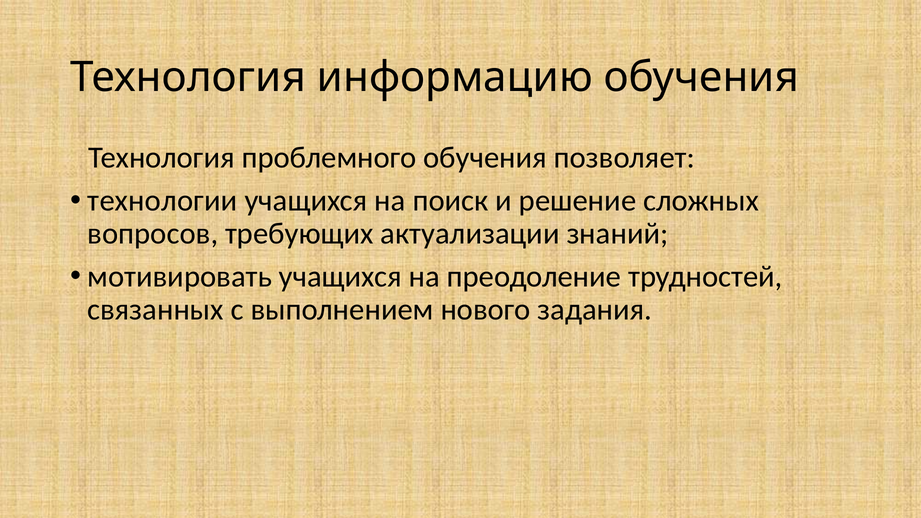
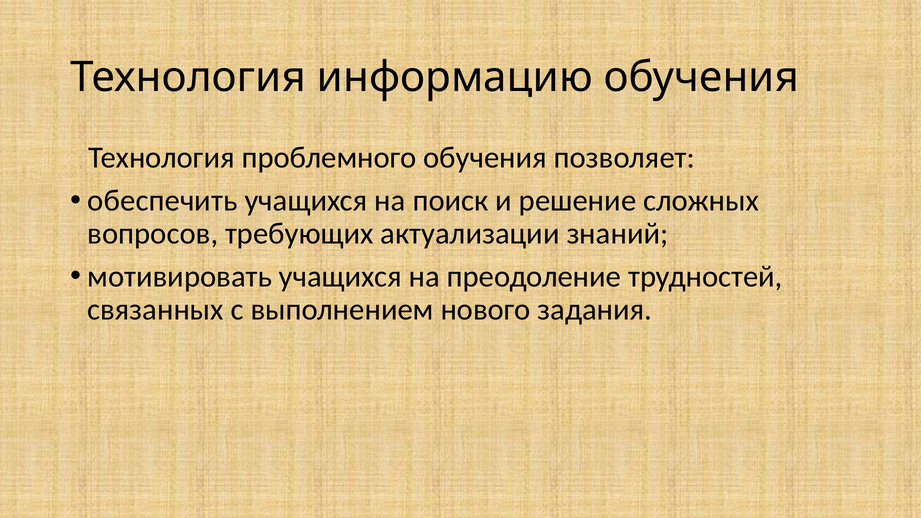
технологии: технологии -> обеспечить (163, 201)
